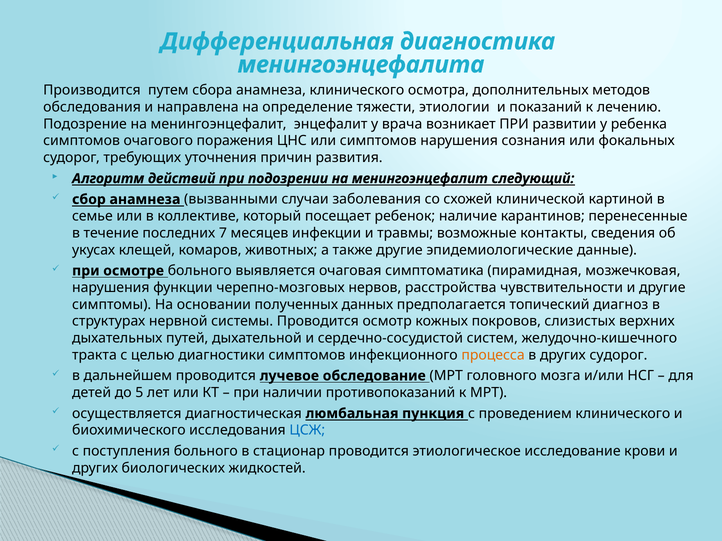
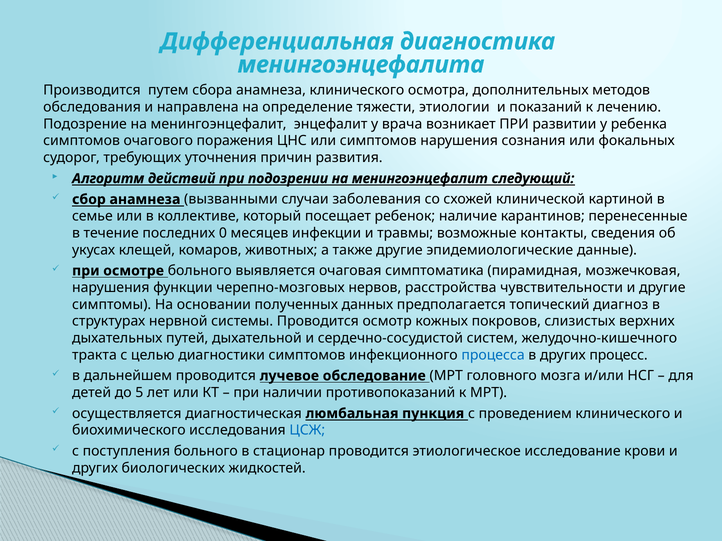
7: 7 -> 0 (223, 233)
процесса colour: orange -> blue (493, 355)
других судорог: судорог -> процесс (619, 355)
